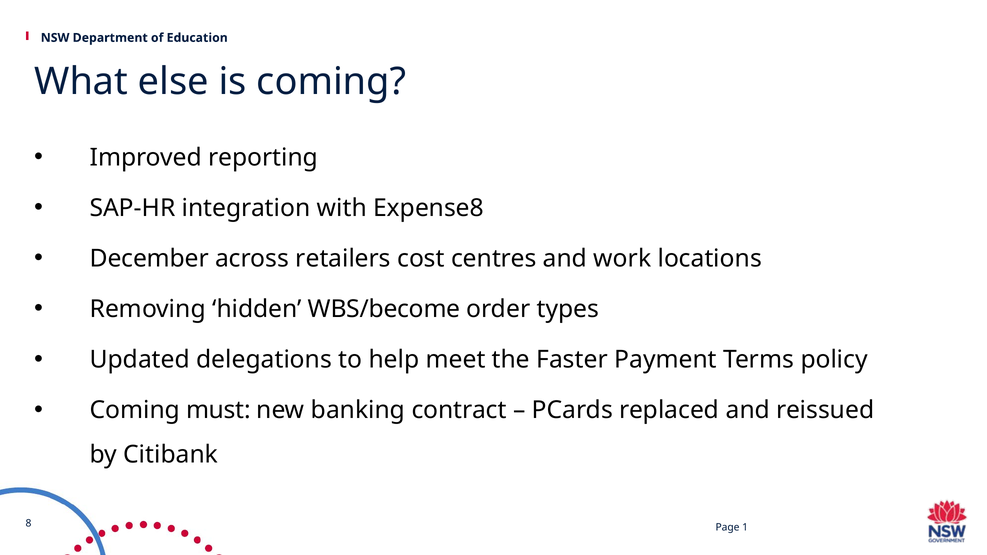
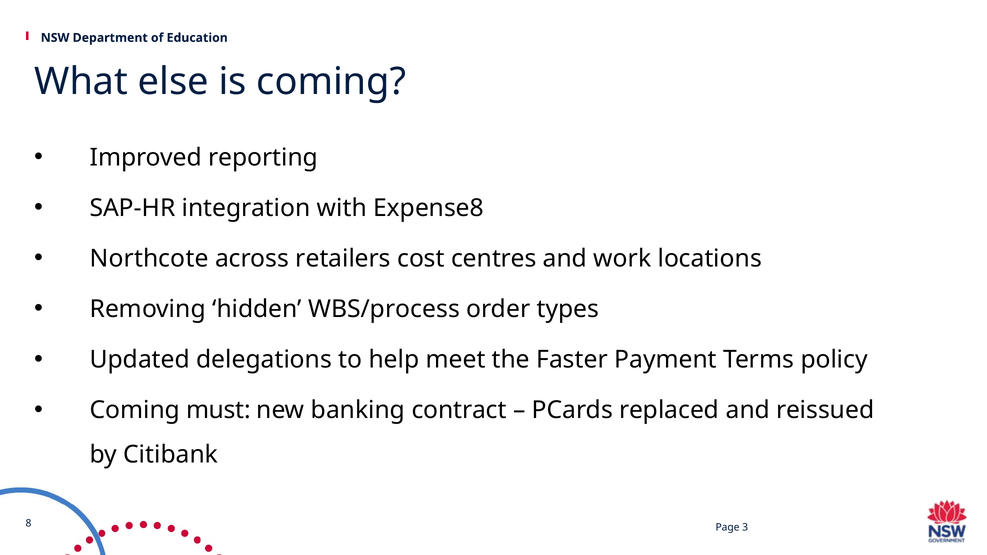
December: December -> Northcote (149, 259)
WBS/become: WBS/become -> WBS/process (384, 309)
1: 1 -> 3 (745, 527)
